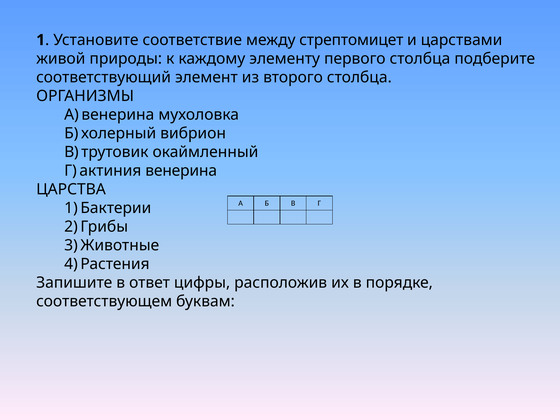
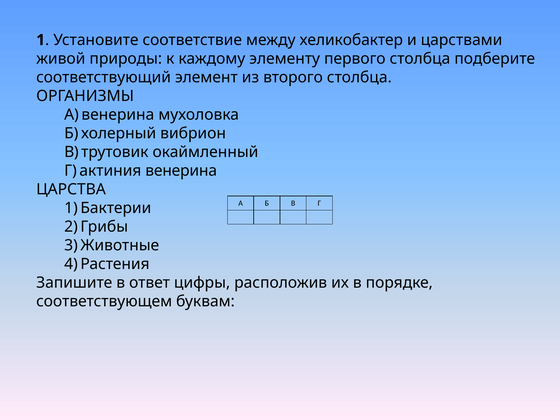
стрептомицет: стрептомицет -> хеликобактер (351, 40)
